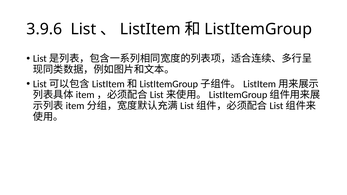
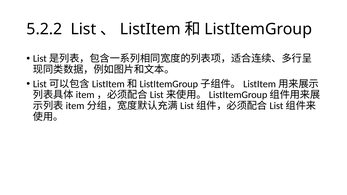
3.9.6: 3.9.6 -> 5.2.2 (44, 29)
